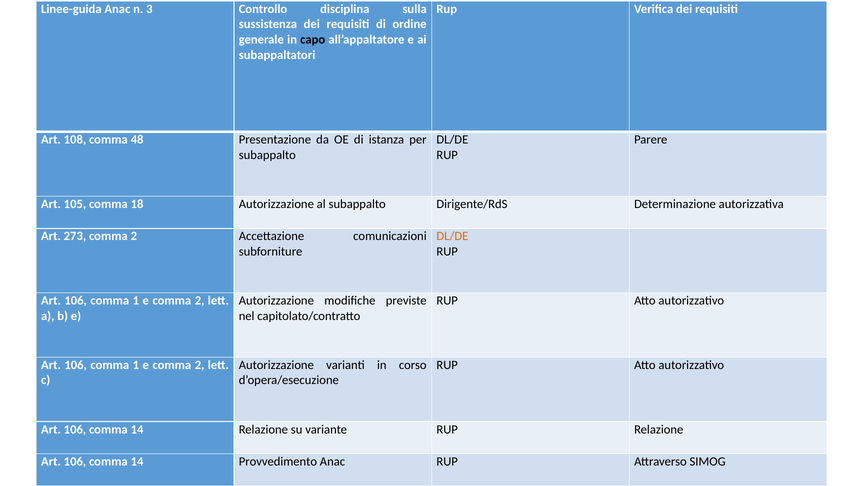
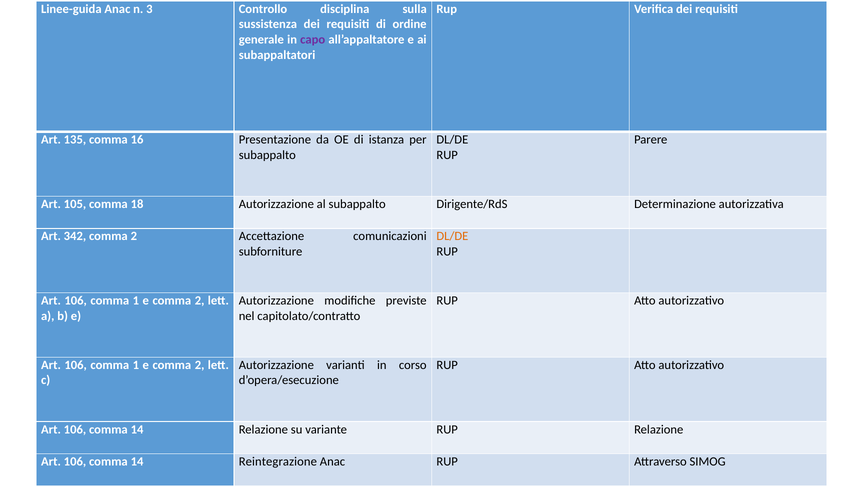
capo colour: black -> purple (313, 39)
108: 108 -> 135 (75, 140)
48: 48 -> 16 (137, 140)
273: 273 -> 342 (75, 236)
Provvedimento: Provvedimento -> Reintegrazione (278, 461)
